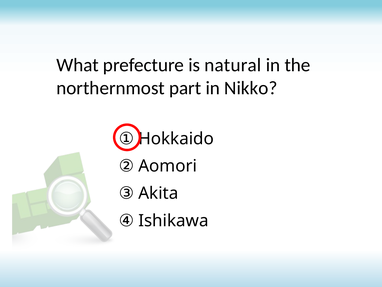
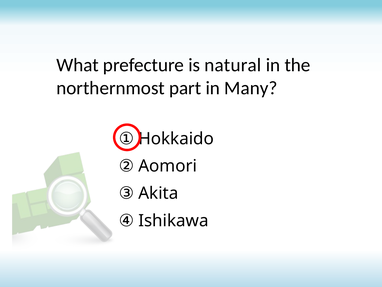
Nikko: Nikko -> Many (251, 88)
